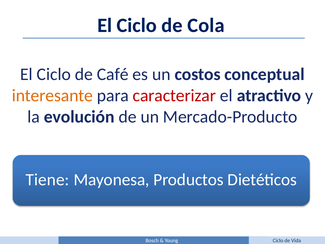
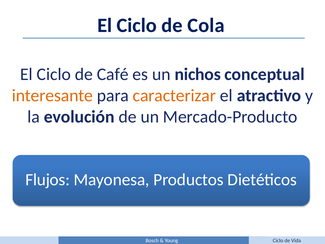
costos: costos -> nichos (198, 74)
caracterizar colour: red -> orange (174, 95)
Tiene: Tiene -> Flujos (48, 179)
